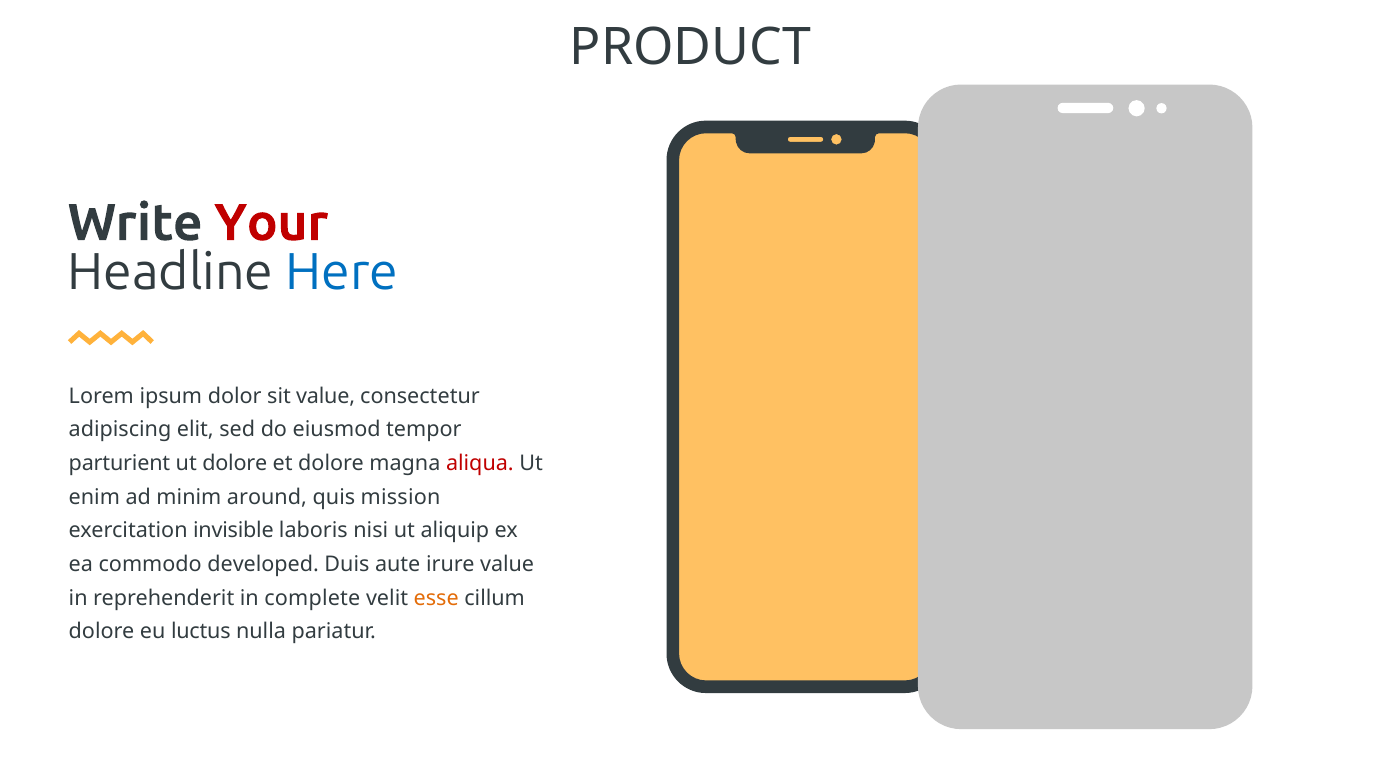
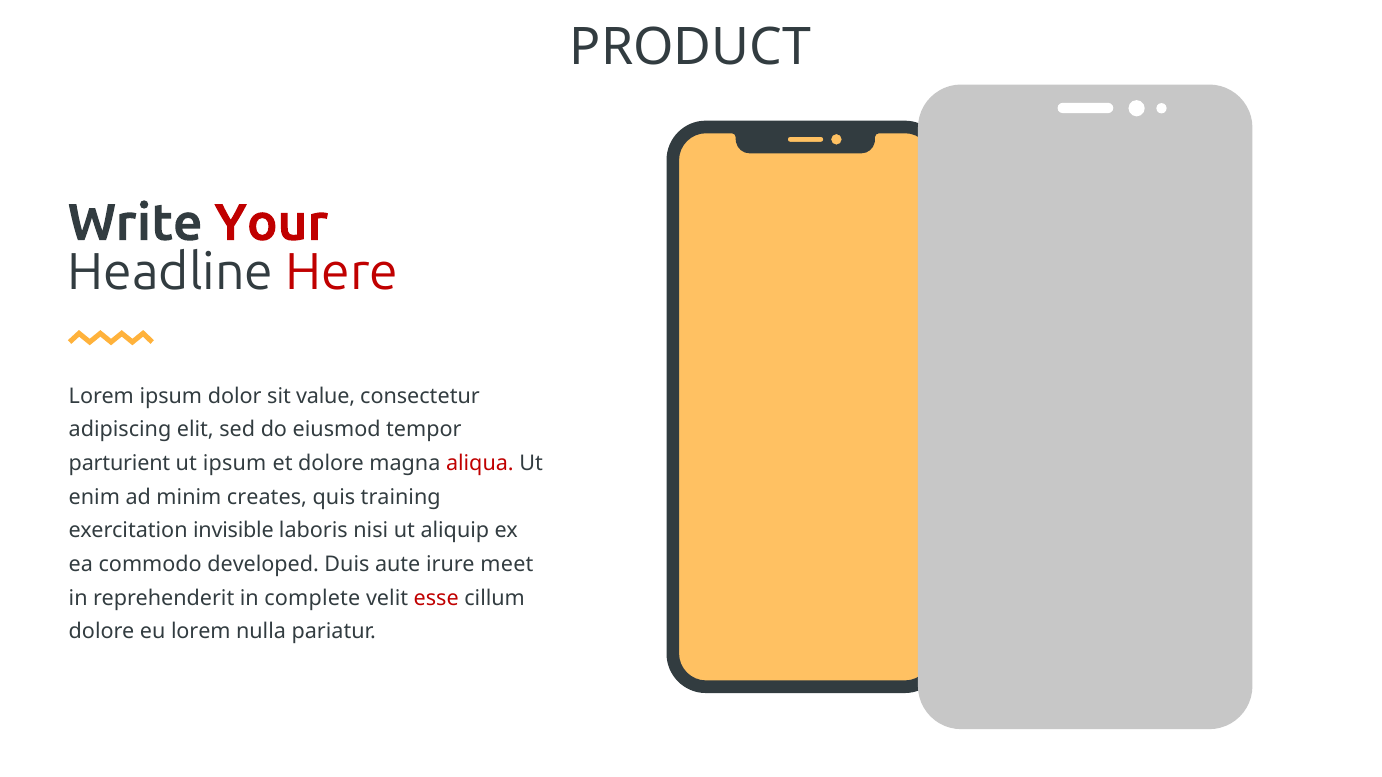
Here colour: blue -> red (342, 273)
ut dolore: dolore -> ipsum (235, 464)
around: around -> creates (267, 497)
mission: mission -> training (401, 497)
irure value: value -> meet (507, 565)
esse colour: orange -> red (436, 598)
eu luctus: luctus -> lorem (201, 632)
